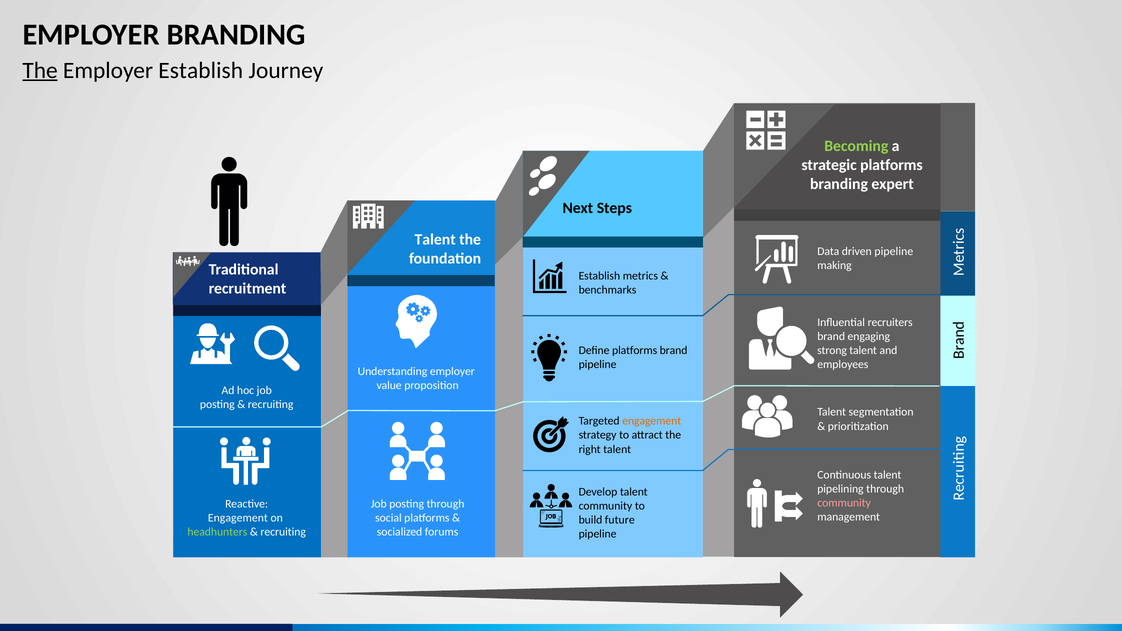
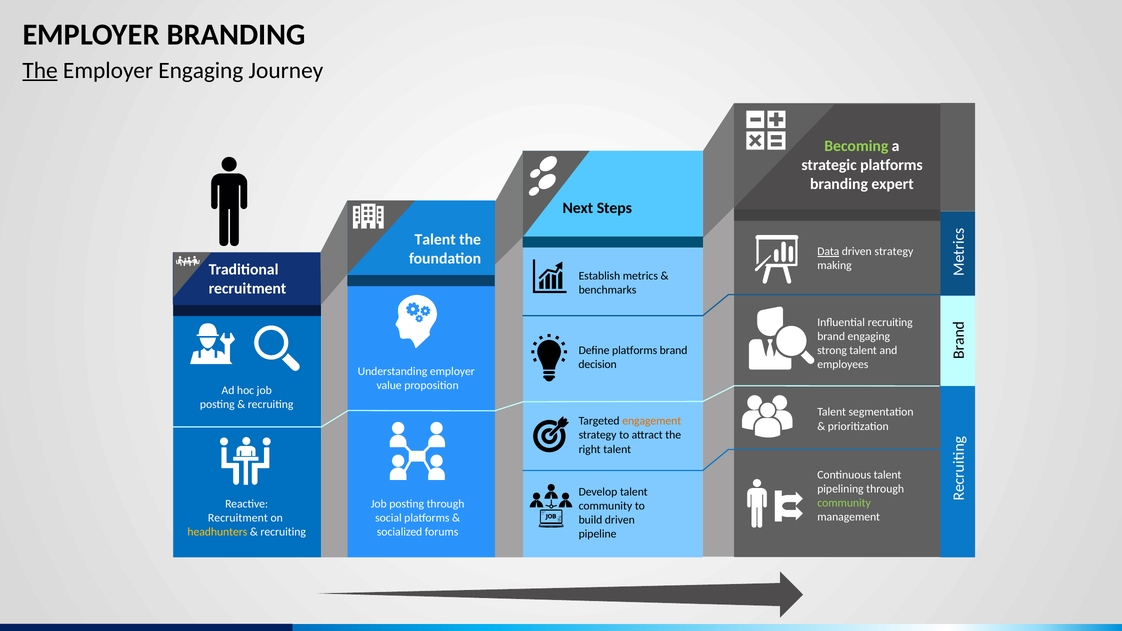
Employer Establish: Establish -> Engaging (201, 70)
Data underline: none -> present (828, 252)
driven pipeline: pipeline -> strategy (894, 252)
Influential recruiters: recruiters -> recruiting (890, 322)
pipeline: pipeline -> decision (598, 365)
community colour: pink -> light green (844, 503)
Engagement: Engagement -> Recruitment (238, 518)
build future: future -> driven (620, 520)
headhunters colour: light green -> yellow (217, 532)
